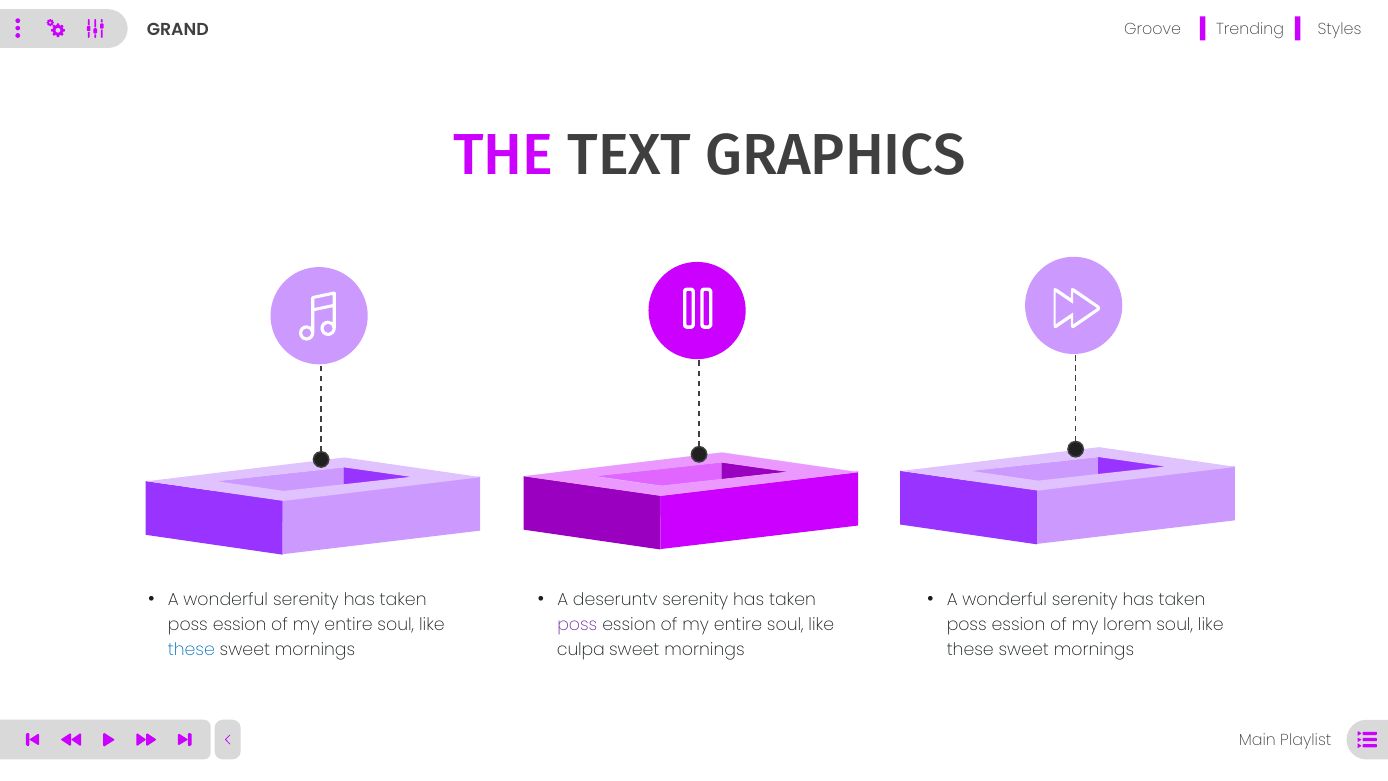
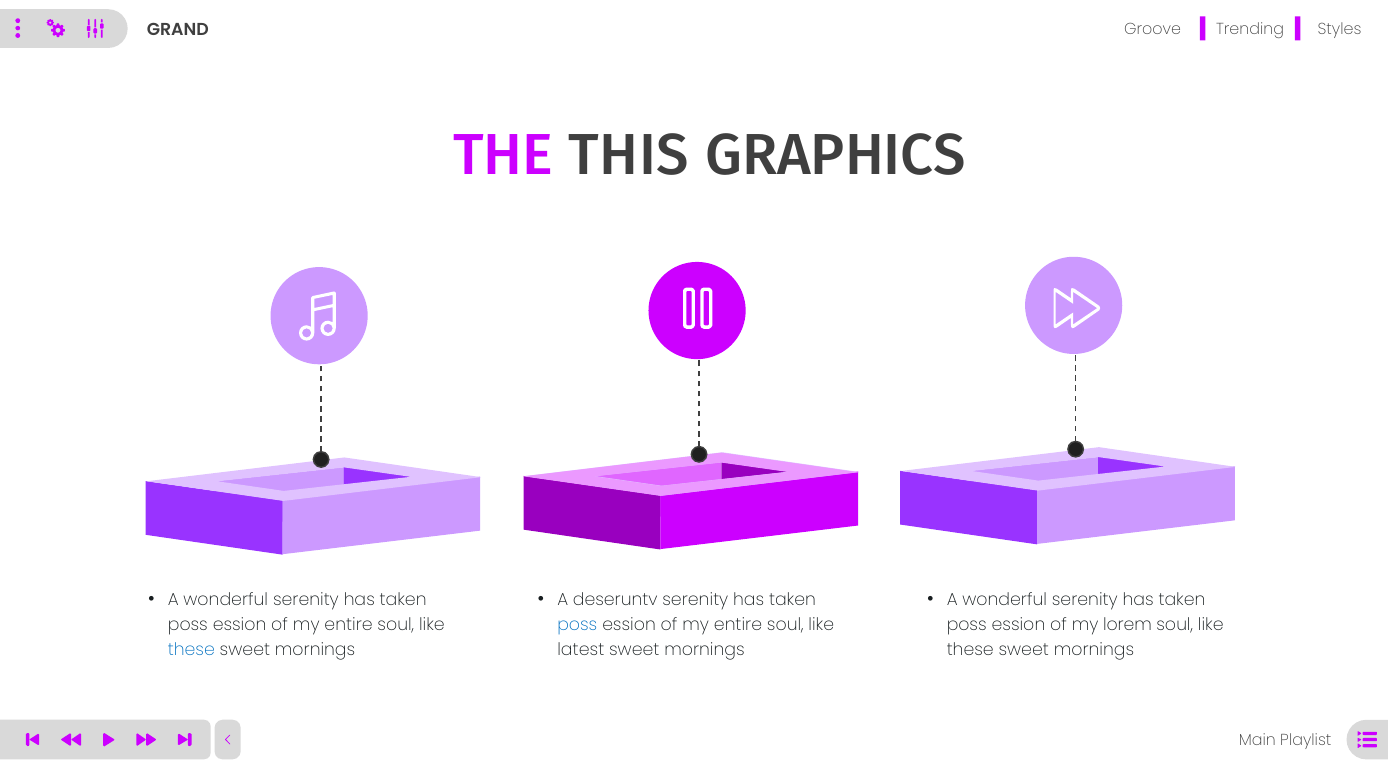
TEXT: TEXT -> THIS (629, 156)
poss colour: purple -> blue (577, 624)
culpa: culpa -> latest (581, 649)
